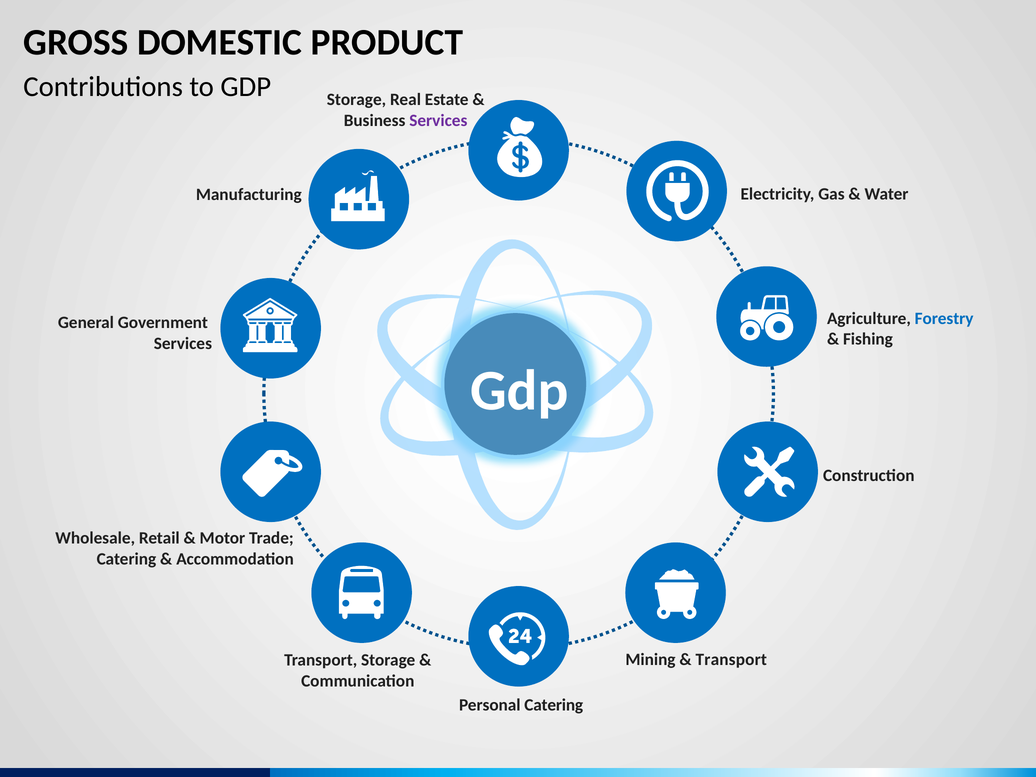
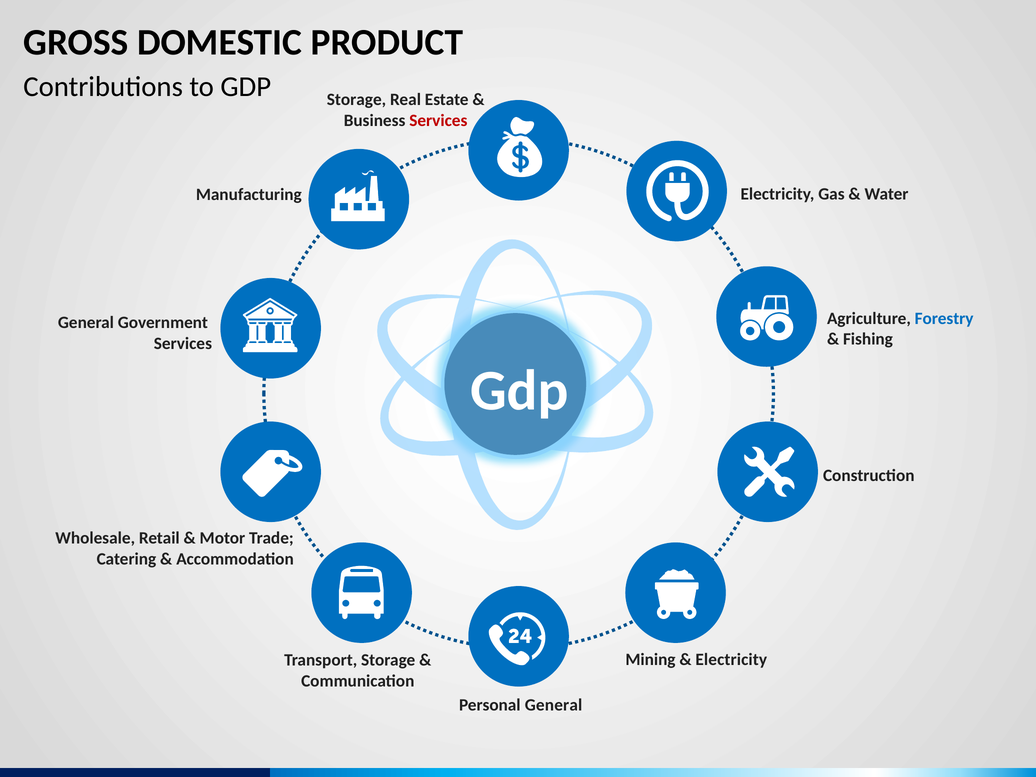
Services colour: purple -> red (438, 120)
Transport: Transport -> Electricity (731, 659)
Personal Catering: Catering -> General (554, 705)
